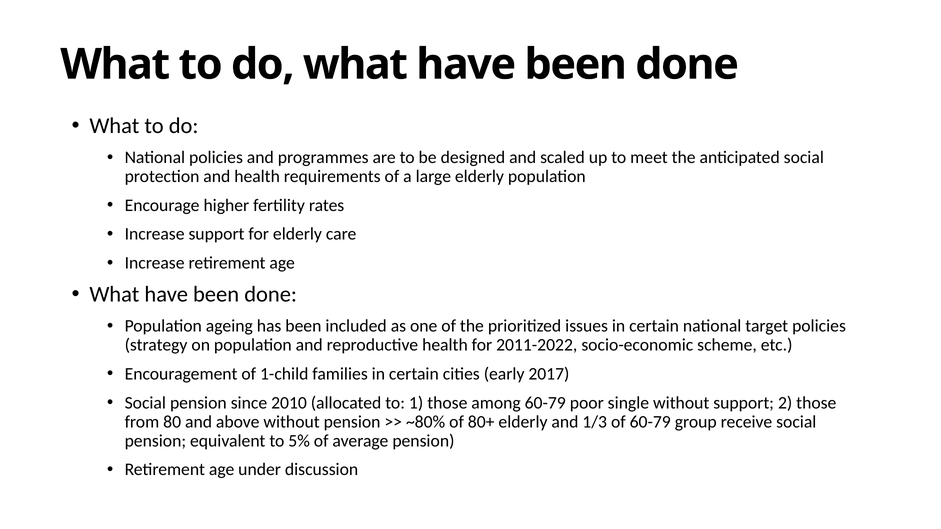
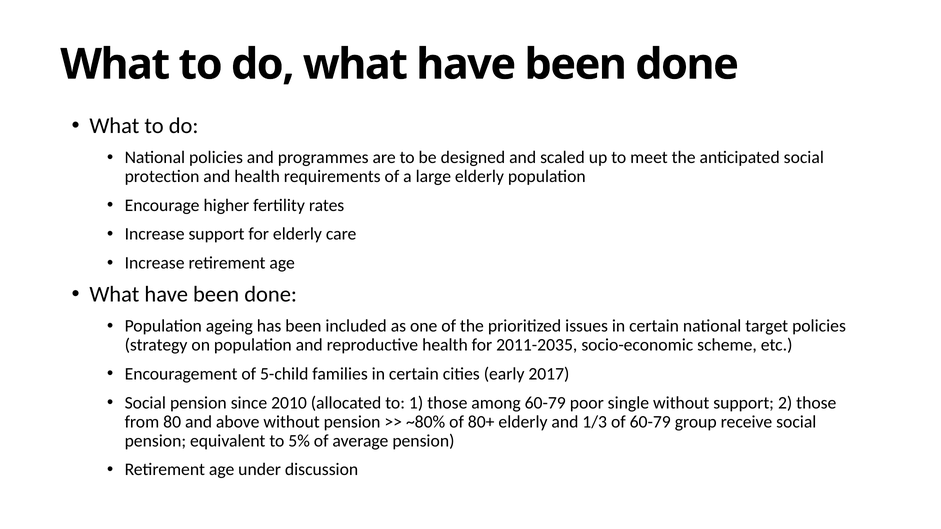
2011-2022: 2011-2022 -> 2011-2035 (537, 345)
1-child: 1-child -> 5-child (284, 374)
